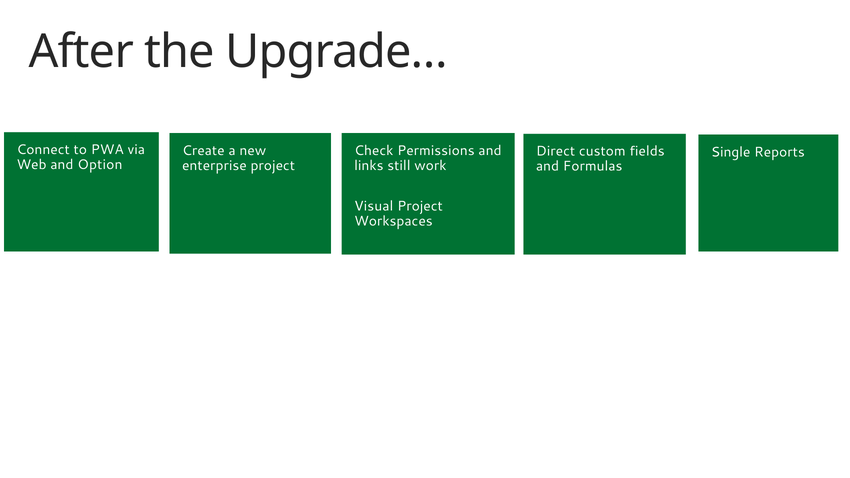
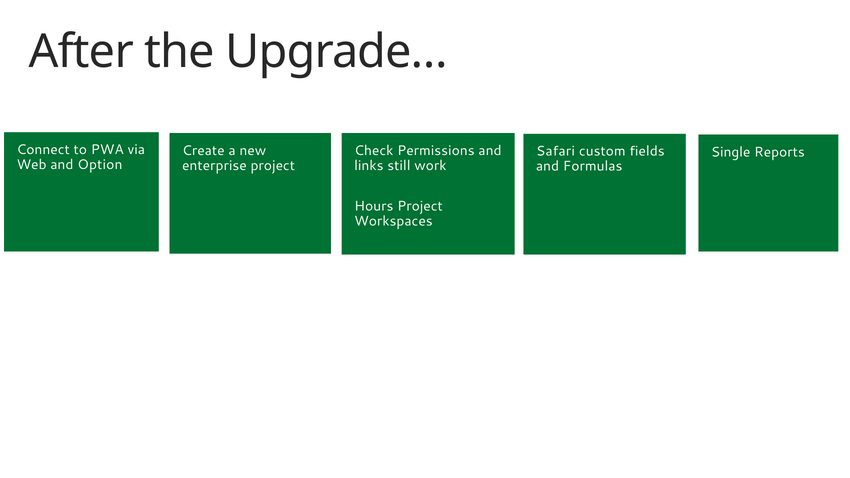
Direct: Direct -> Safari (555, 151)
Visual: Visual -> Hours (374, 206)
